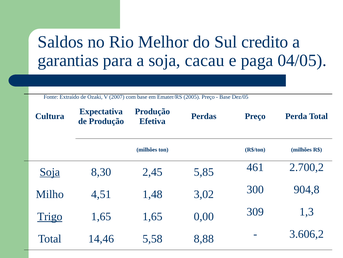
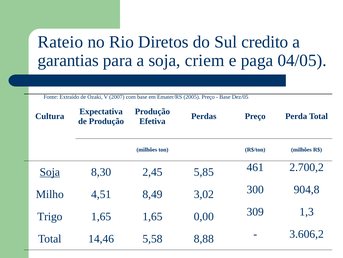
Saldos: Saldos -> Rateio (60, 42)
Melhor: Melhor -> Diretos (163, 42)
cacau: cacau -> criem (205, 60)
1,48: 1,48 -> 8,49 (152, 194)
Trigo underline: present -> none (50, 216)
